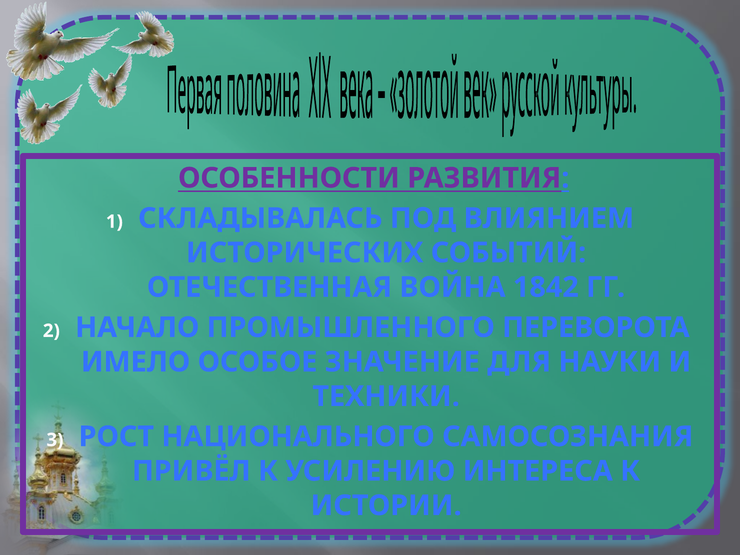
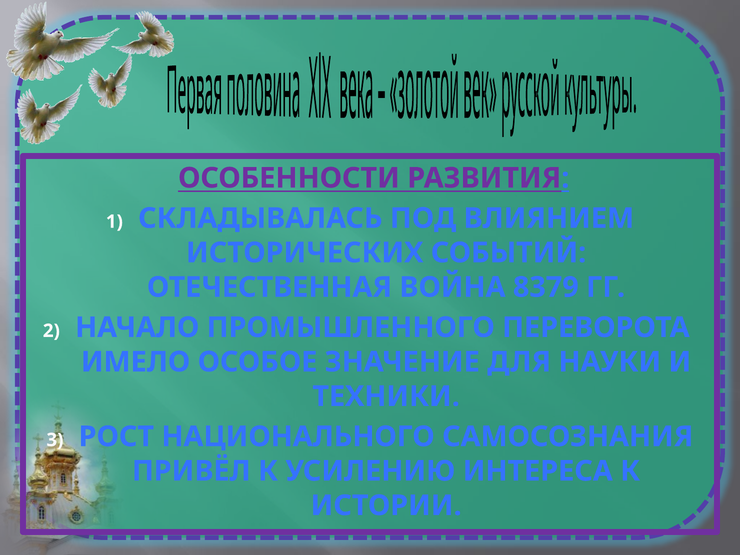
1842: 1842 -> 8379 (546, 287)
